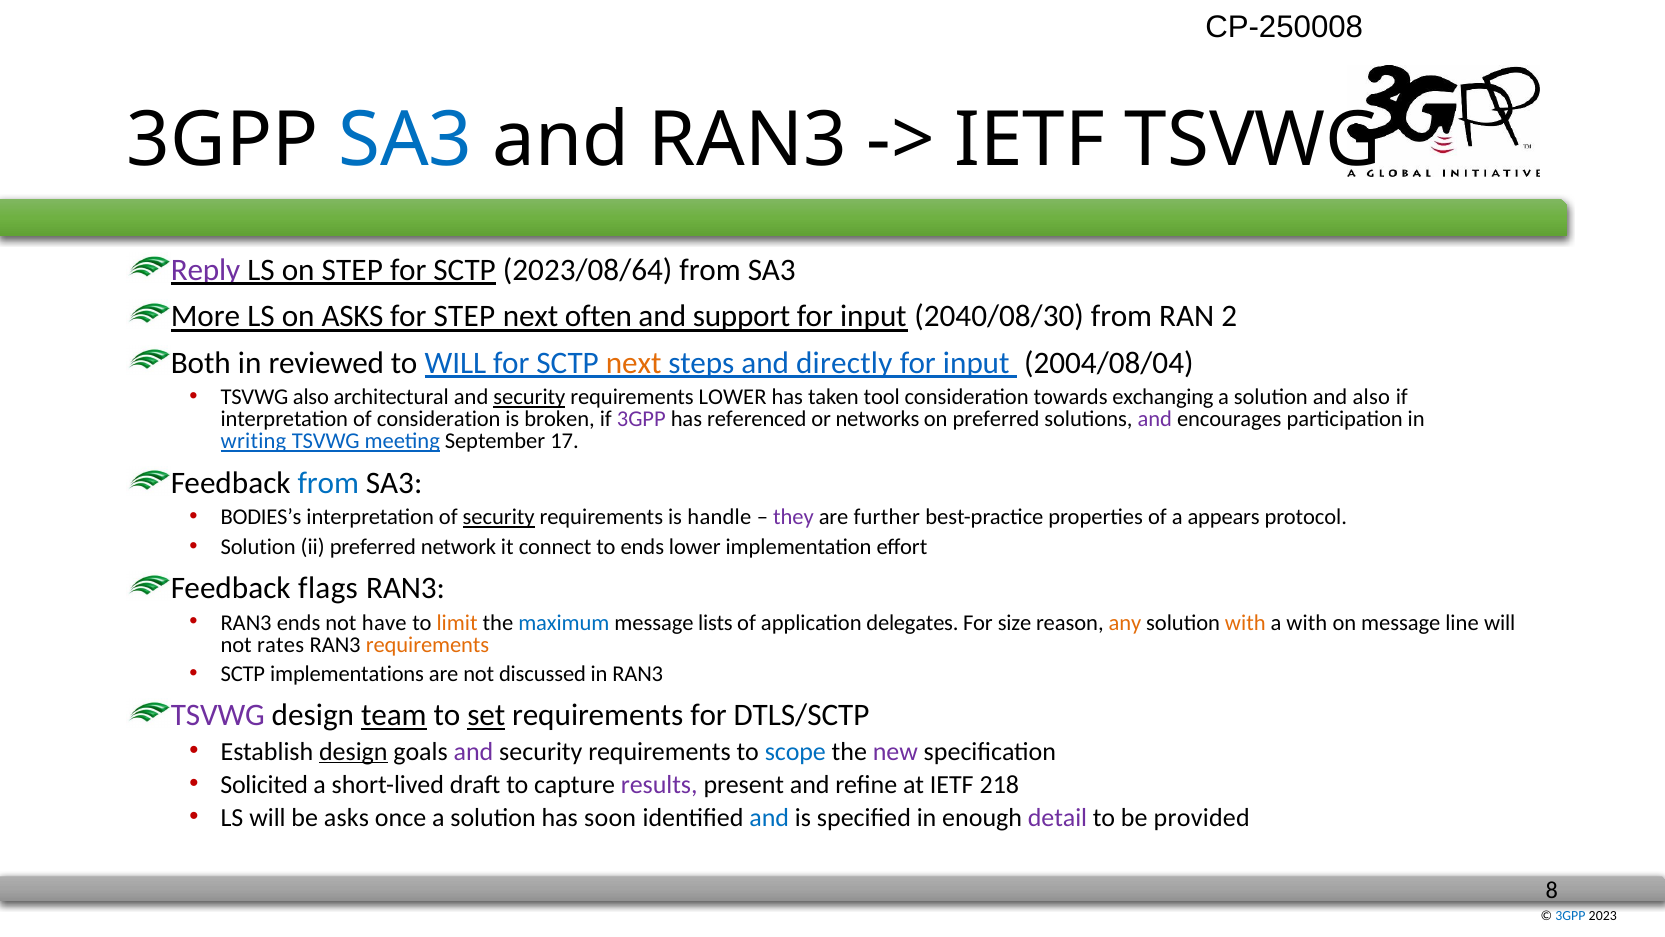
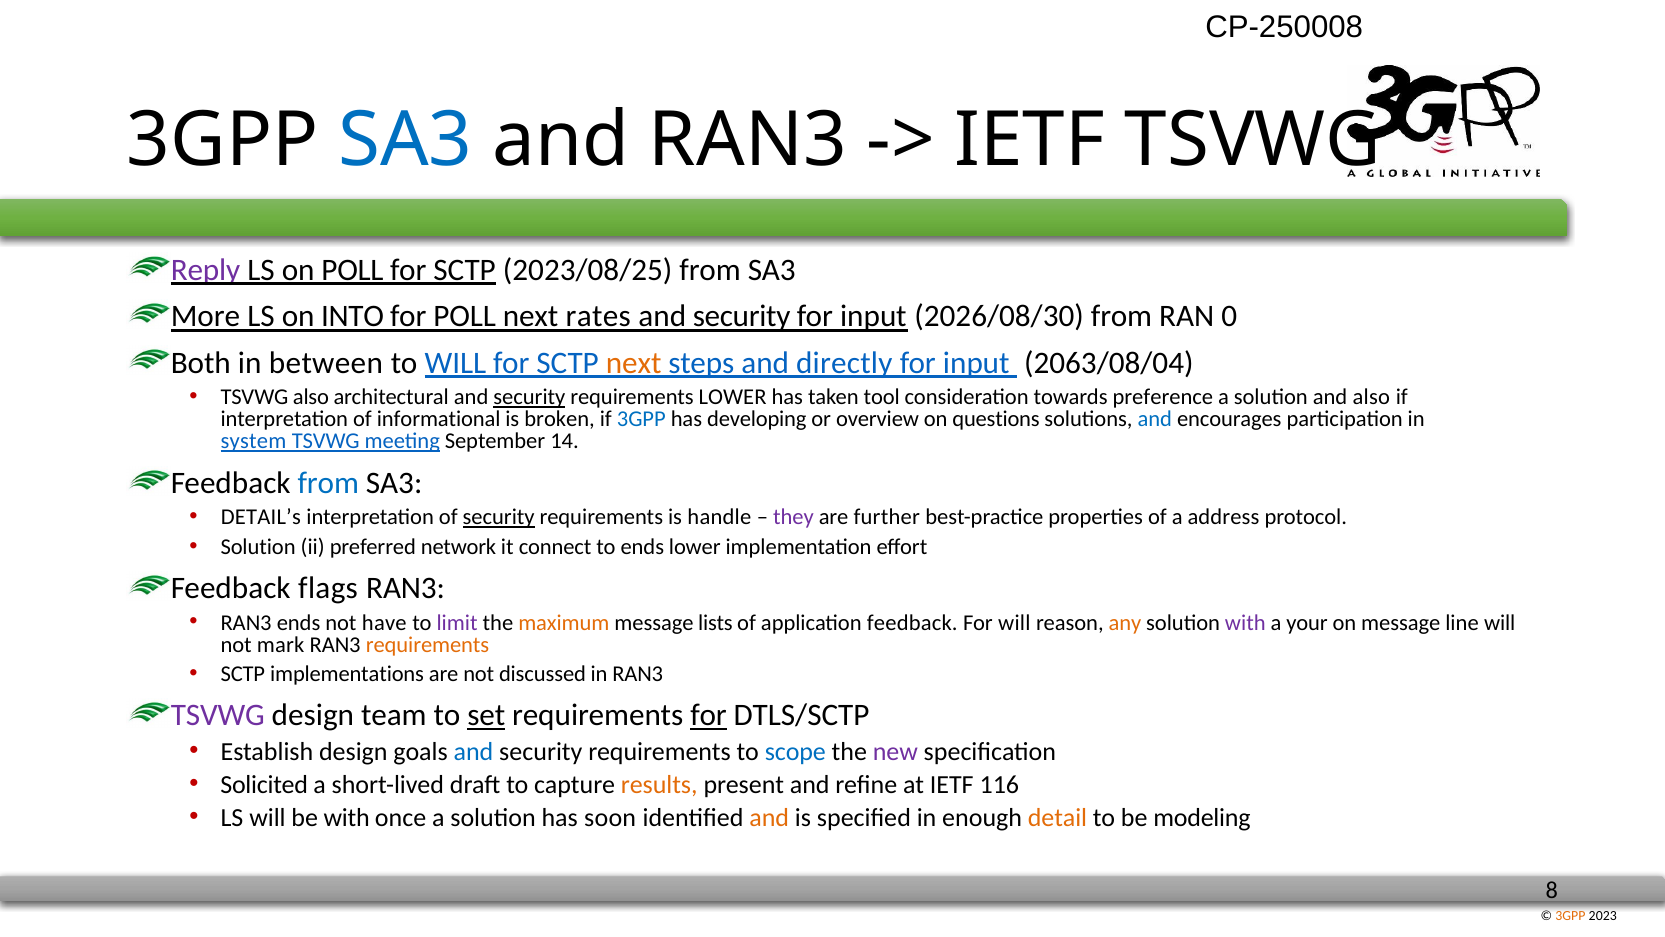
on STEP: STEP -> POLL (353, 270)
2023/08/64: 2023/08/64 -> 2023/08/25 (588, 270)
on ASKS: ASKS -> INTO (353, 316)
for STEP: STEP -> POLL (465, 316)
often: often -> rates (598, 316)
support: support -> security (742, 316)
2040/08/30: 2040/08/30 -> 2026/08/30 (999, 316)
2: 2 -> 0 (1229, 316)
reviewed: reviewed -> between (326, 363)
2004/08/04: 2004/08/04 -> 2063/08/04 (1109, 363)
exchanging: exchanging -> preference (1163, 397)
of consideration: consideration -> informational (439, 419)
3GPP colour: purple -> blue (641, 419)
referenced: referenced -> developing (757, 419)
networks: networks -> overview (878, 419)
on preferred: preferred -> questions (996, 419)
and colour: purple -> blue (1155, 419)
writing: writing -> system (254, 441)
17: 17 -> 14 (565, 441)
BODIES’s: BODIES’s -> DETAIL’s (261, 517)
appears: appears -> address (1223, 517)
limit colour: orange -> purple (457, 622)
maximum colour: blue -> orange (564, 622)
application delegates: delegates -> feedback (912, 622)
For size: size -> will (1014, 622)
with colour: orange -> purple (1245, 622)
a with: with -> your (1307, 622)
rates: rates -> mark (281, 644)
team underline: present -> none (394, 715)
for underline: none -> present (709, 715)
design underline: present -> none (353, 751)
and colour: purple -> blue (474, 751)
results colour: purple -> orange (659, 784)
218: 218 -> 116 (999, 784)
be asks: asks -> with (347, 817)
and colour: blue -> orange (769, 817)
detail colour: purple -> orange (1058, 817)
provided: provided -> modeling (1202, 817)
3GPP colour: blue -> orange (1570, 916)
